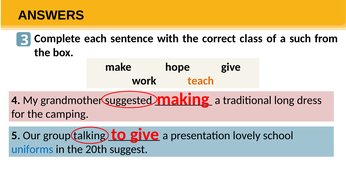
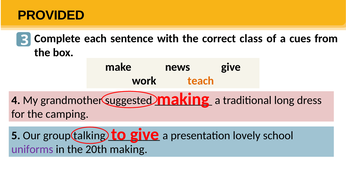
ANSWERS: ANSWERS -> PROVIDED (51, 15)
such: such -> cues (300, 39)
hope: hope -> news (178, 67)
uniforms colour: blue -> purple (32, 149)
20th suggest: suggest -> making (129, 149)
